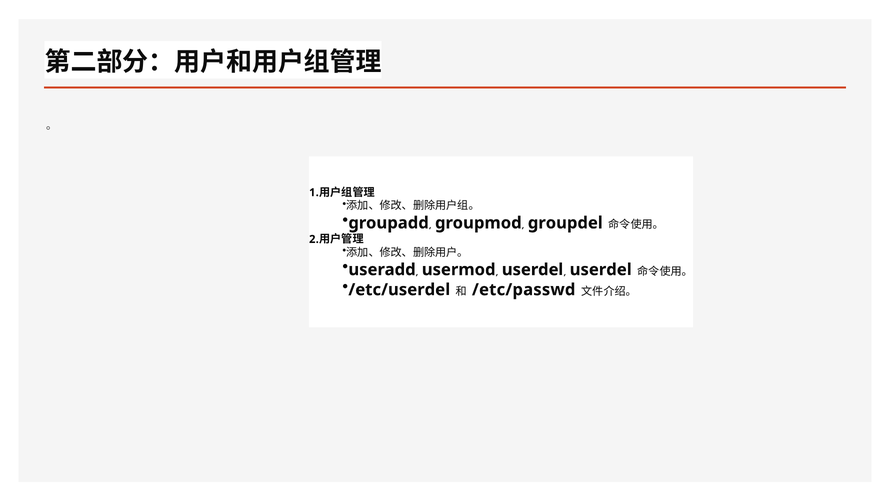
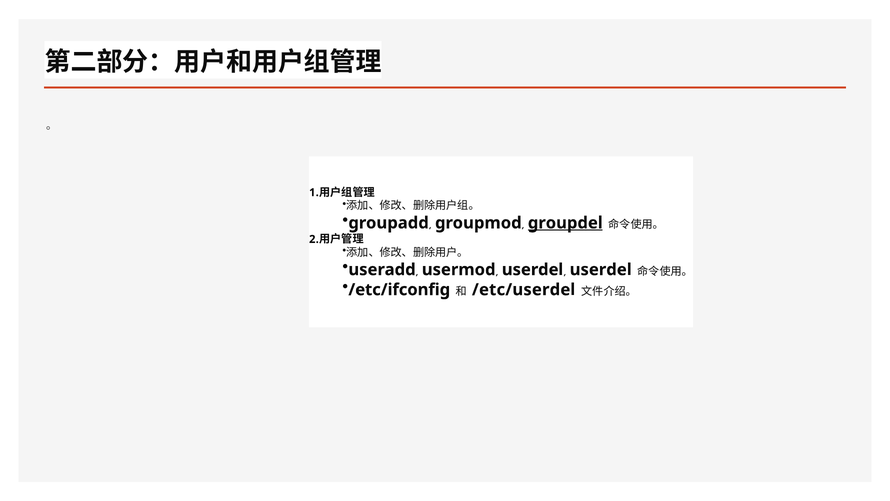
groupdel underline: none -> present (565, 223)
/etc/userdel: /etc/userdel -> /etc/ifconfig (399, 290)
/etc/passwd: /etc/passwd -> /etc/userdel (524, 290)
